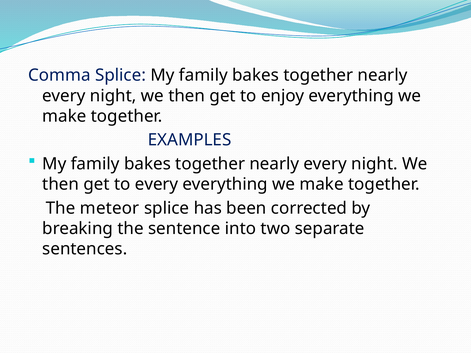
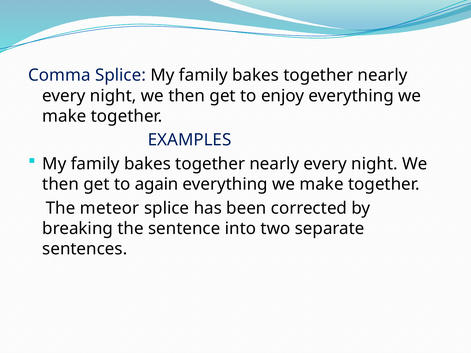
to every: every -> again (157, 184)
